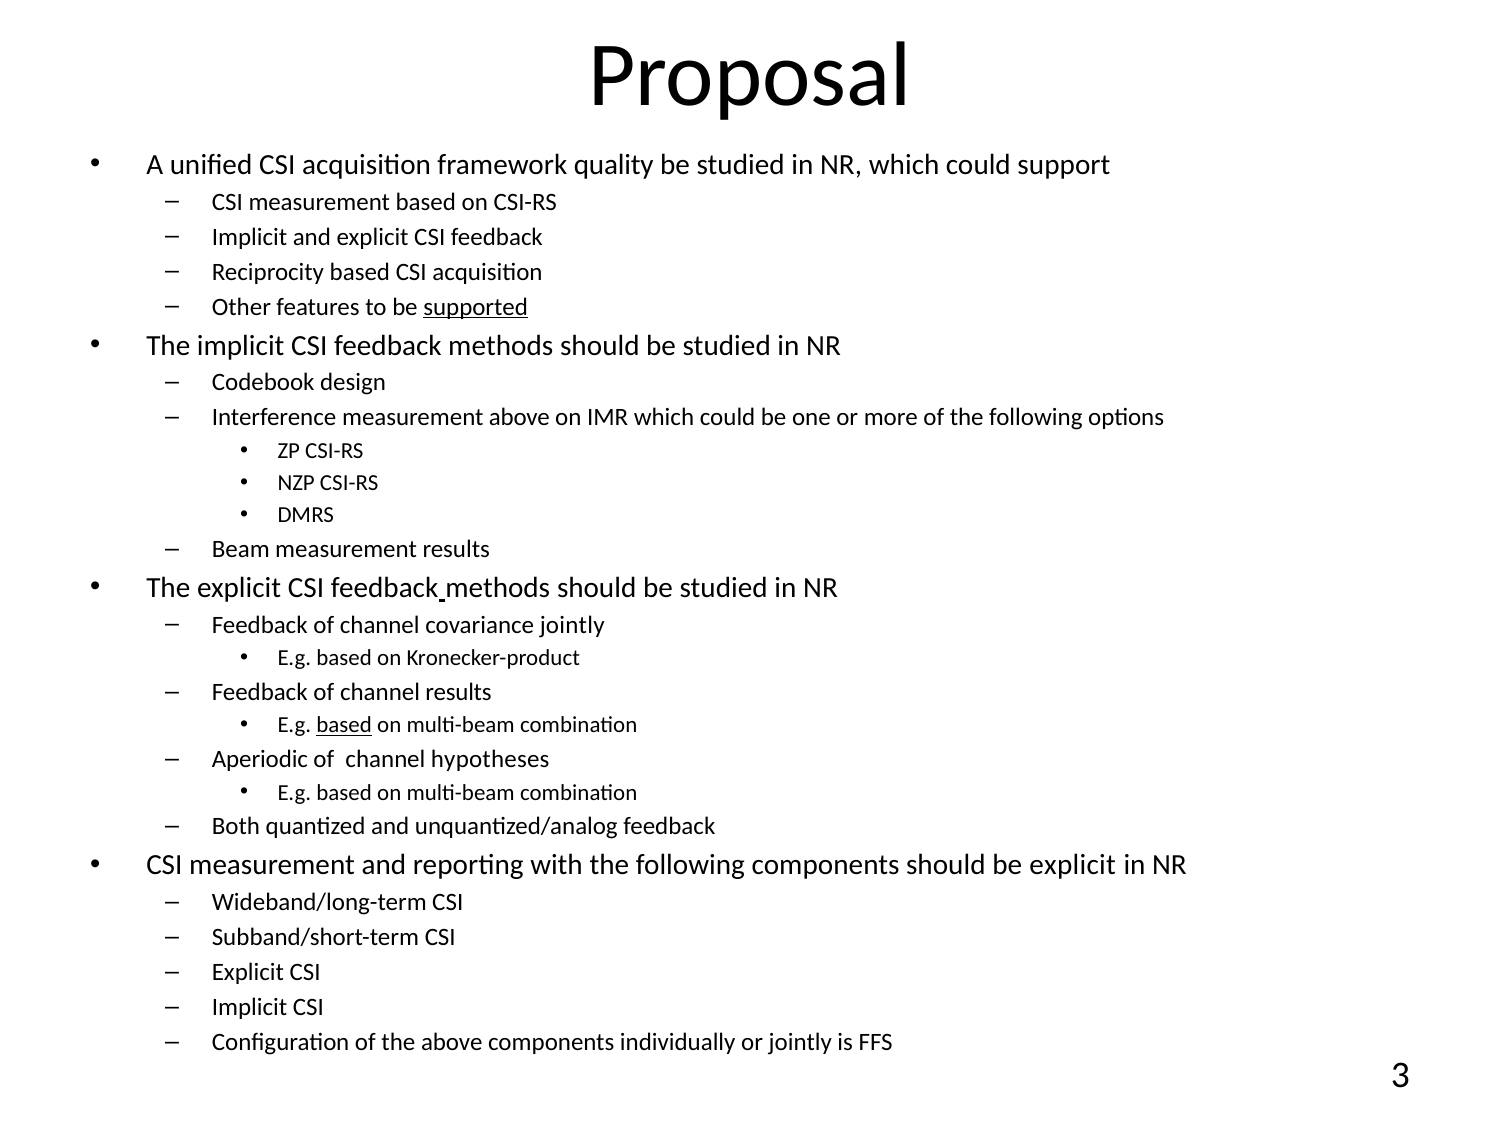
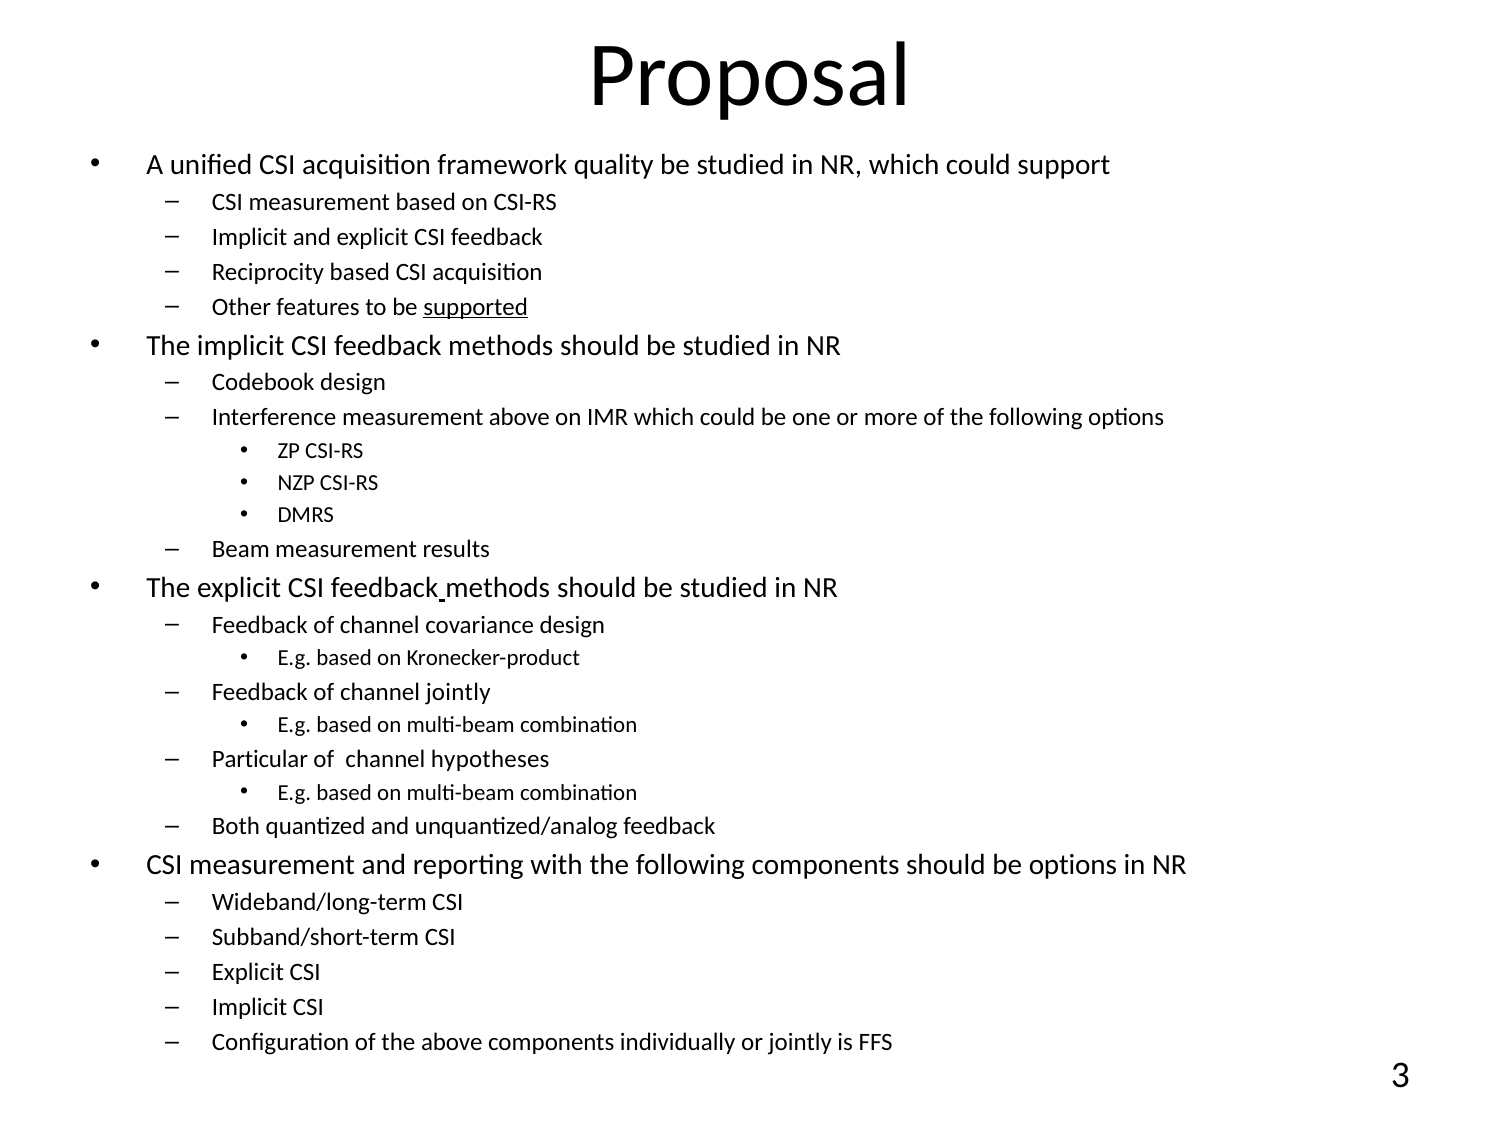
covariance jointly: jointly -> design (572, 625)
channel results: results -> jointly (458, 692)
based underline: present -> none (344, 725)
Aperiodic: Aperiodic -> Particular (260, 759)
be explicit: explicit -> options (1073, 865)
